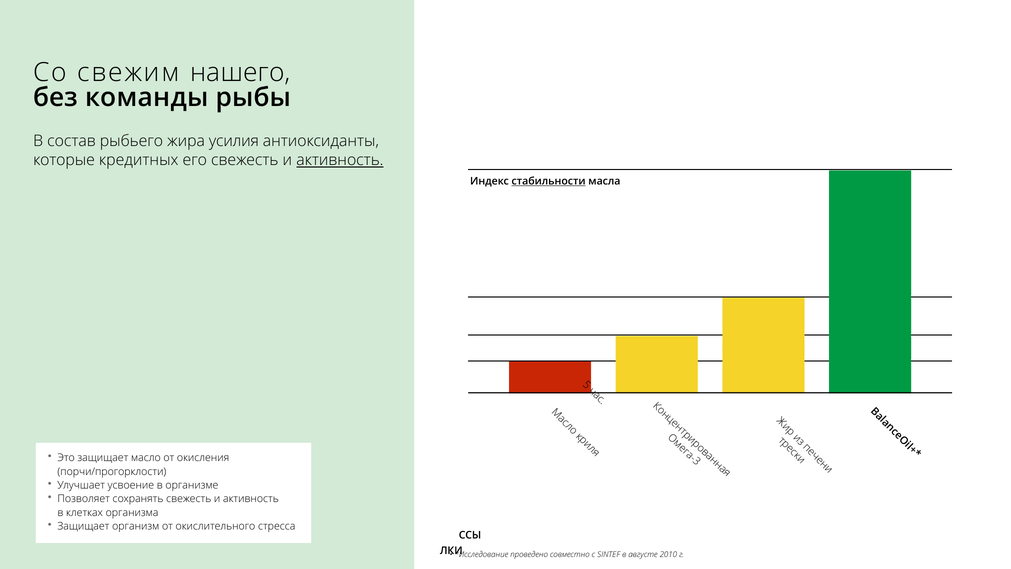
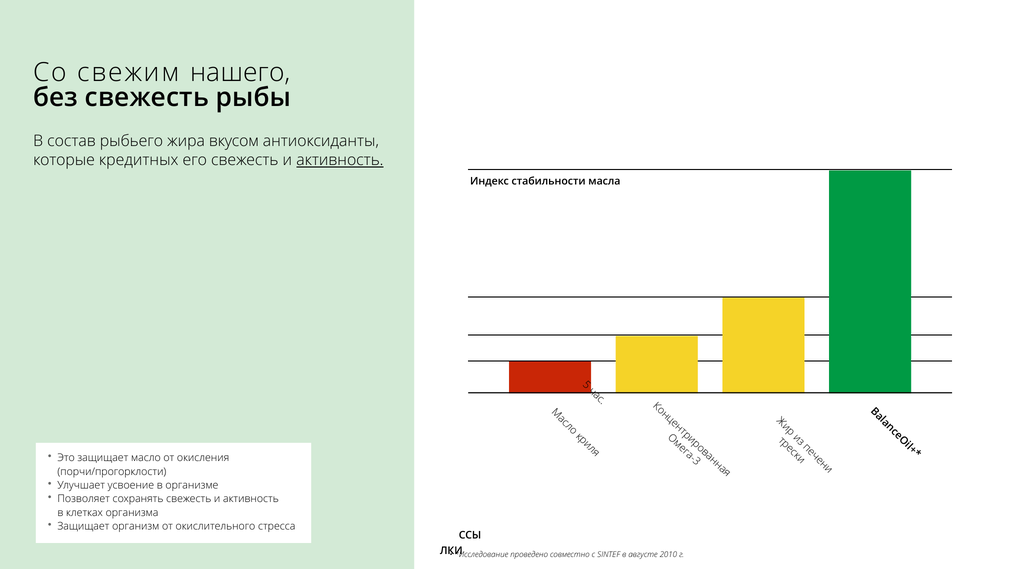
без команды: команды -> свежесть (147, 98)
усилия: усилия -> вкусом (234, 141)
стабильности underline: present -> none (549, 181)
